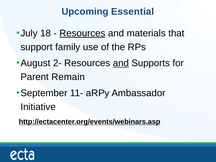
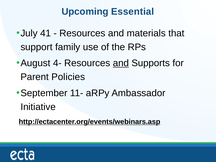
18: 18 -> 41 (46, 33)
Resources underline: present -> none (82, 33)
2-: 2- -> 4- (57, 63)
Remain: Remain -> Policies (68, 77)
